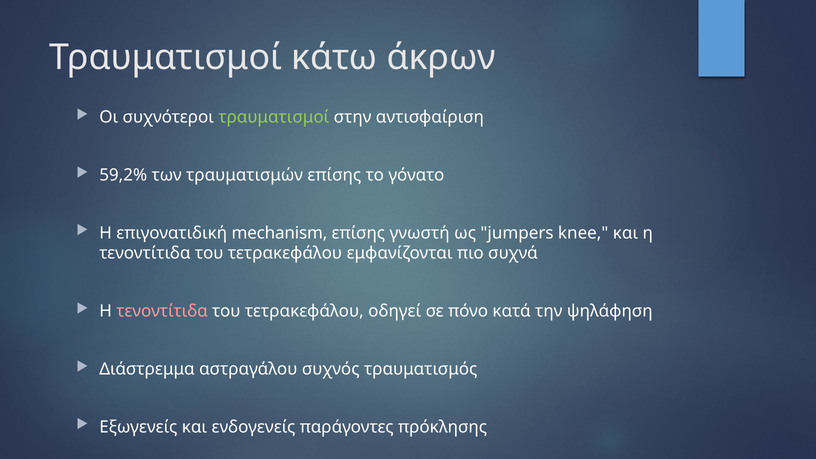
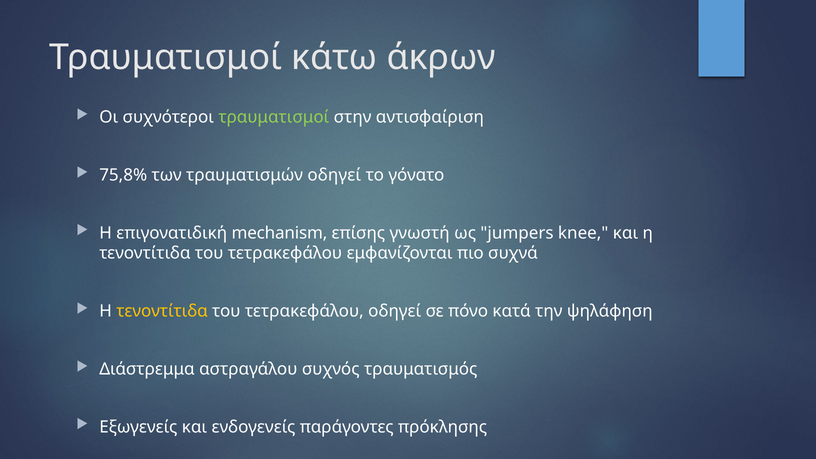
59,2%: 59,2% -> 75,8% (123, 175)
τραυματισμών επίσης: επίσης -> οδηγεί (334, 175)
τενοντίτιδα colour: pink -> yellow (162, 311)
